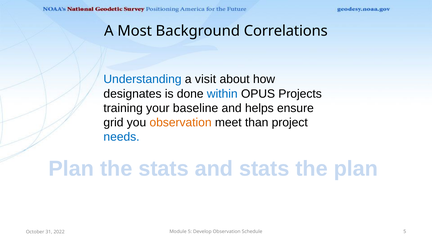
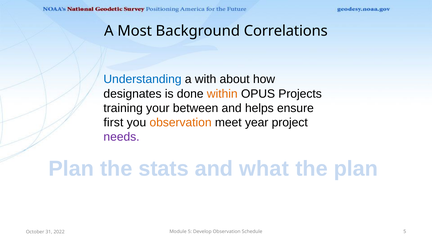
visit: visit -> with (206, 79)
within colour: blue -> orange (222, 94)
baseline: baseline -> between (196, 108)
grid: grid -> first (113, 123)
than: than -> year (257, 123)
needs colour: blue -> purple (122, 137)
and stats: stats -> what (264, 169)
